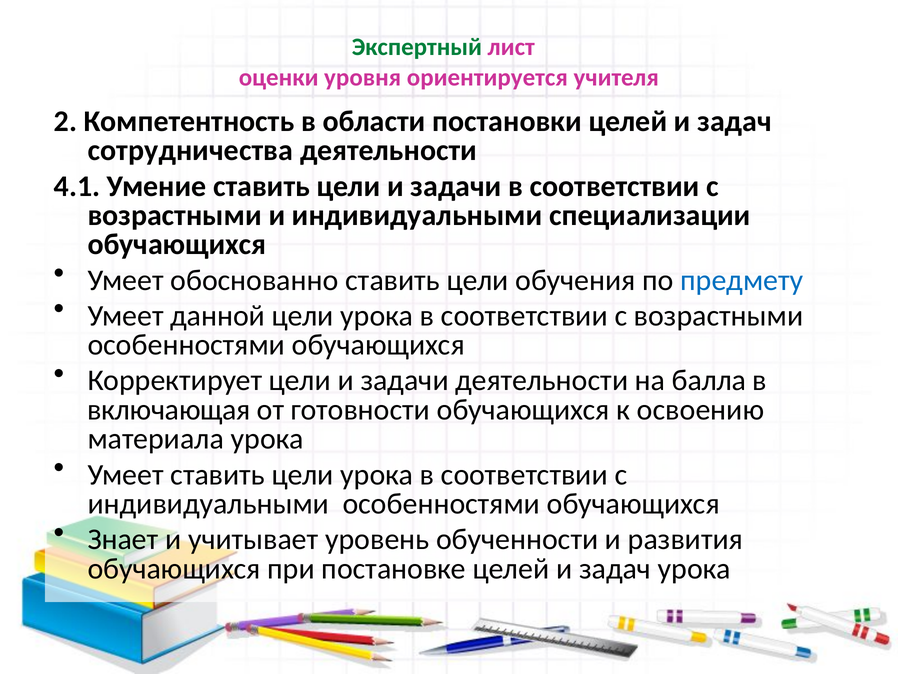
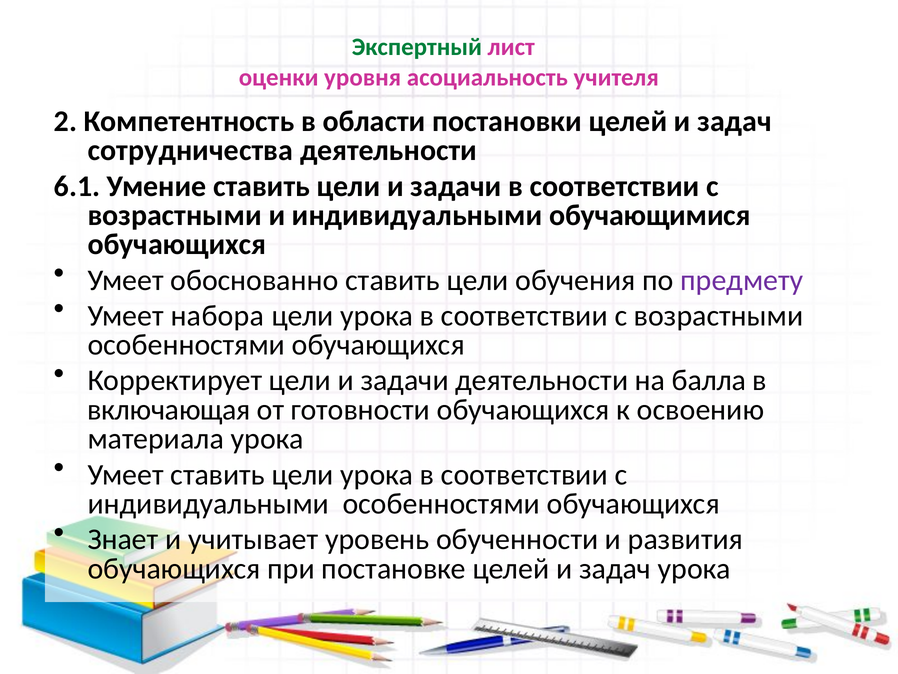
ориентируется: ориентируется -> асоциальность (487, 78)
4.1: 4.1 -> 6.1 (77, 186)
специализации: специализации -> обучающимися (650, 215)
предмету colour: blue -> purple (742, 280)
данной: данной -> набора (218, 316)
